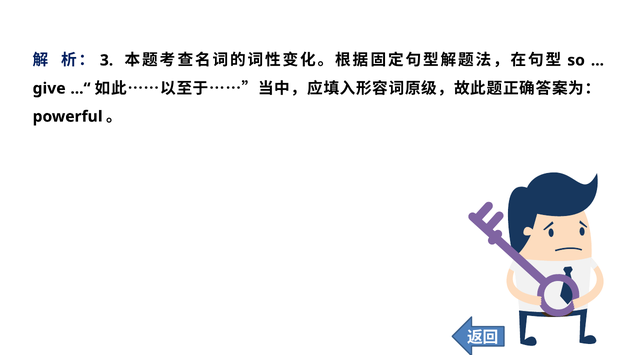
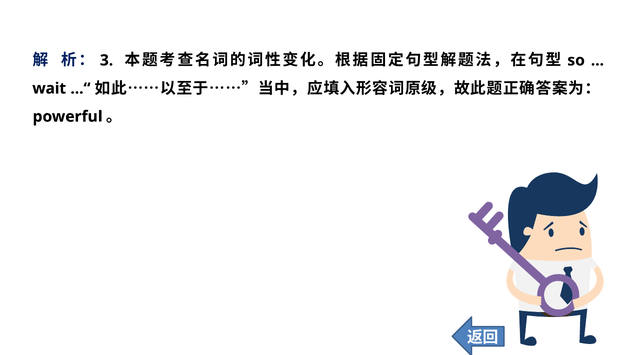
give: give -> wait (49, 88)
